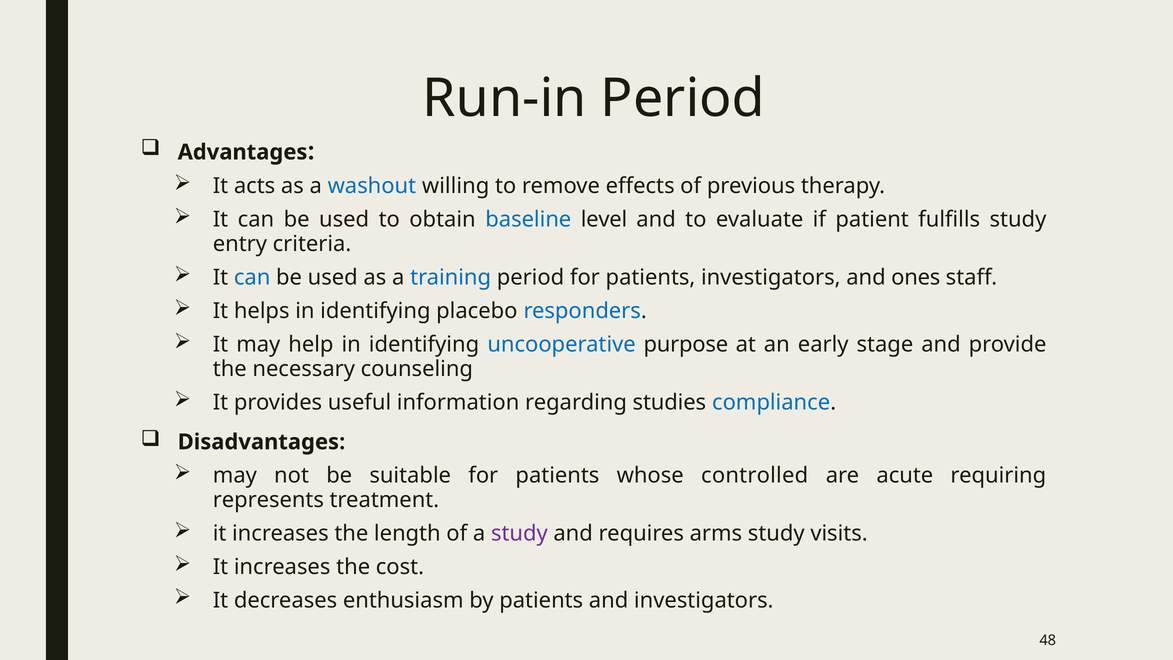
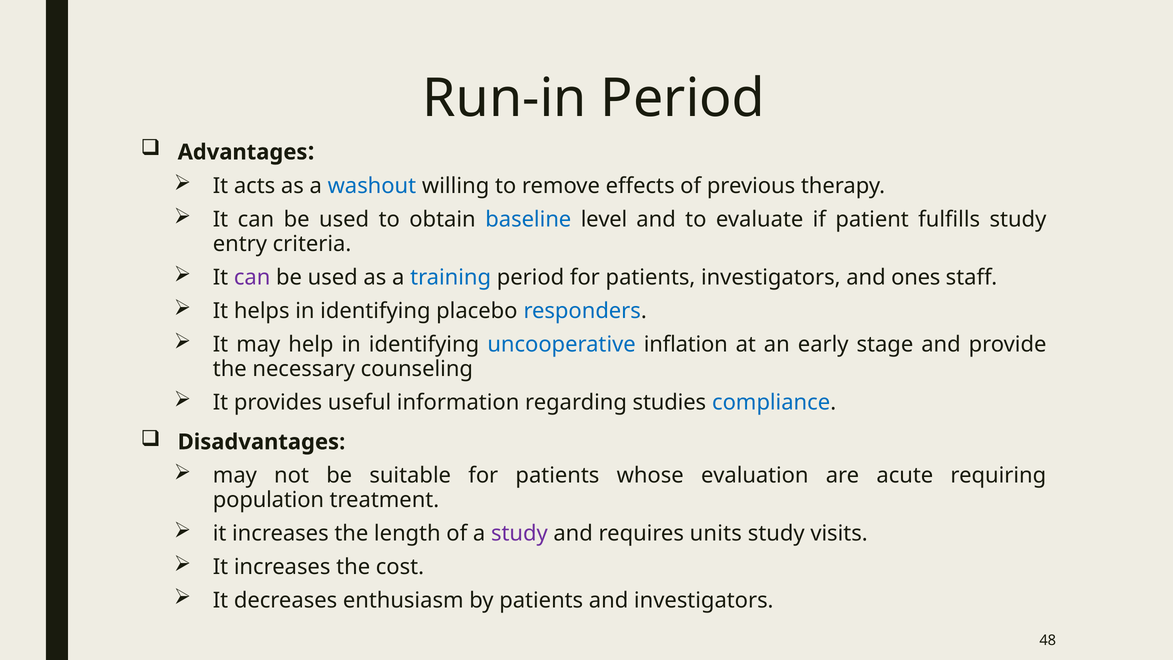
can colour: blue -> purple (252, 278)
purpose: purpose -> inflation (686, 344)
controlled: controlled -> evaluation (755, 475)
represents: represents -> population (268, 500)
arms: arms -> units (716, 533)
